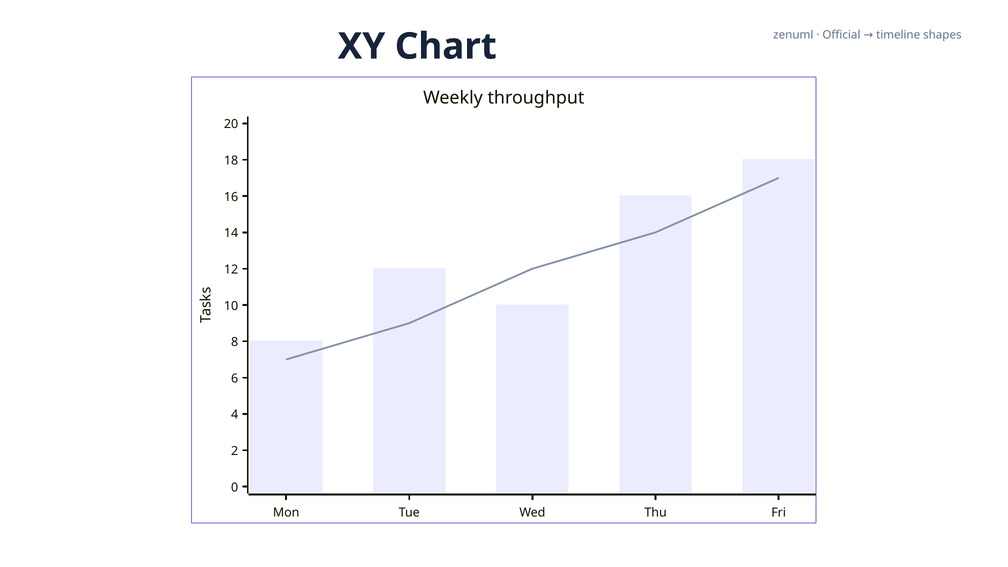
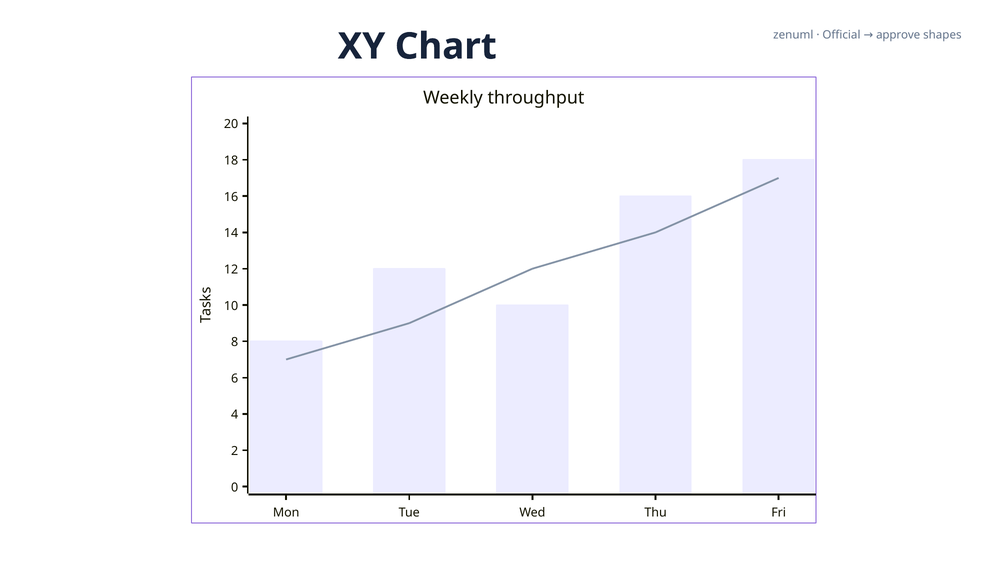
timeline: timeline -> approve (898, 35)
